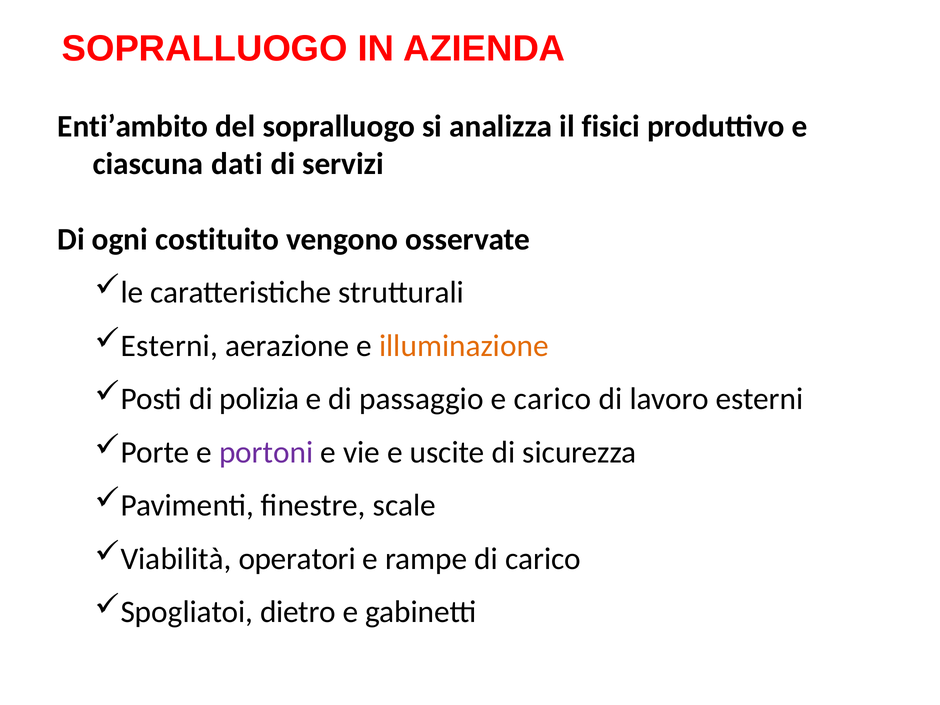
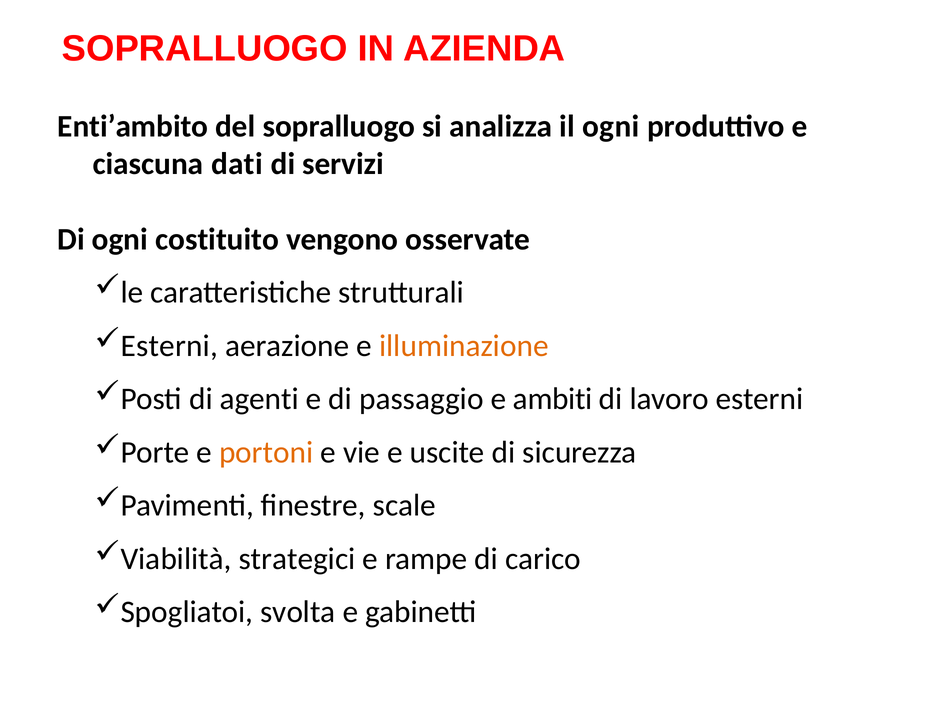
il fisici: fisici -> ogni (611, 126)
polizia: polizia -> agenti (259, 399)
e carico: carico -> ambiti (553, 399)
portoni colour: purple -> orange (266, 452)
operatori: operatori -> strategici (297, 559)
dietro: dietro -> svolta (298, 612)
